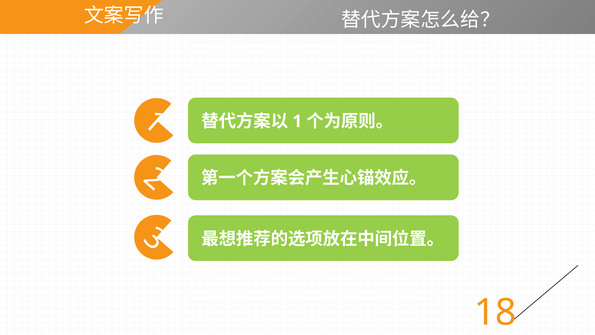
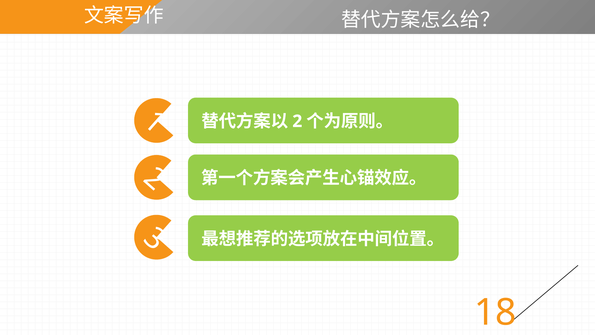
1: 1 -> 2 (297, 121)
